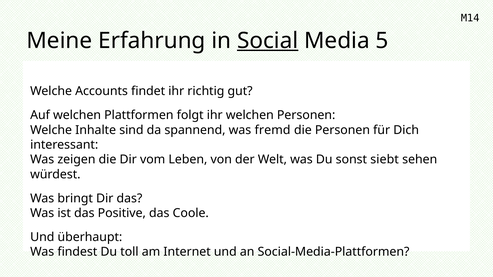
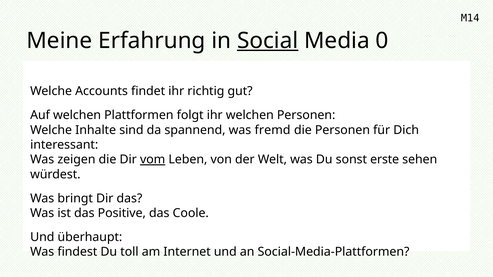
5: 5 -> 0 (382, 41)
vom underline: none -> present (153, 160)
siebt: siebt -> erste (385, 160)
